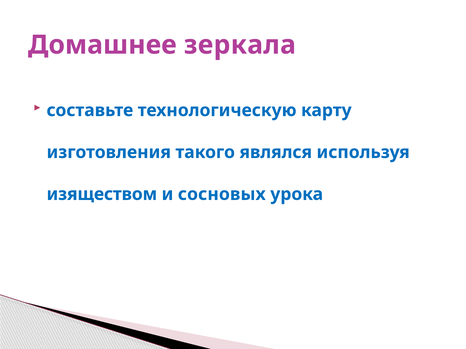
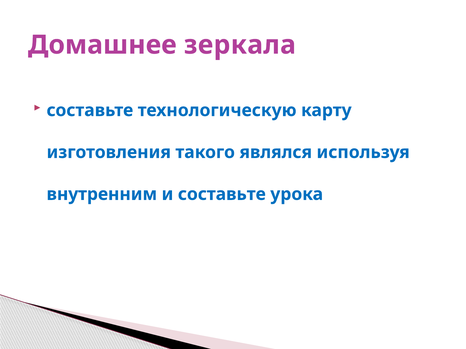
изяществом: изяществом -> внутренним (102, 194)
и сосновых: сосновых -> составьте (222, 194)
